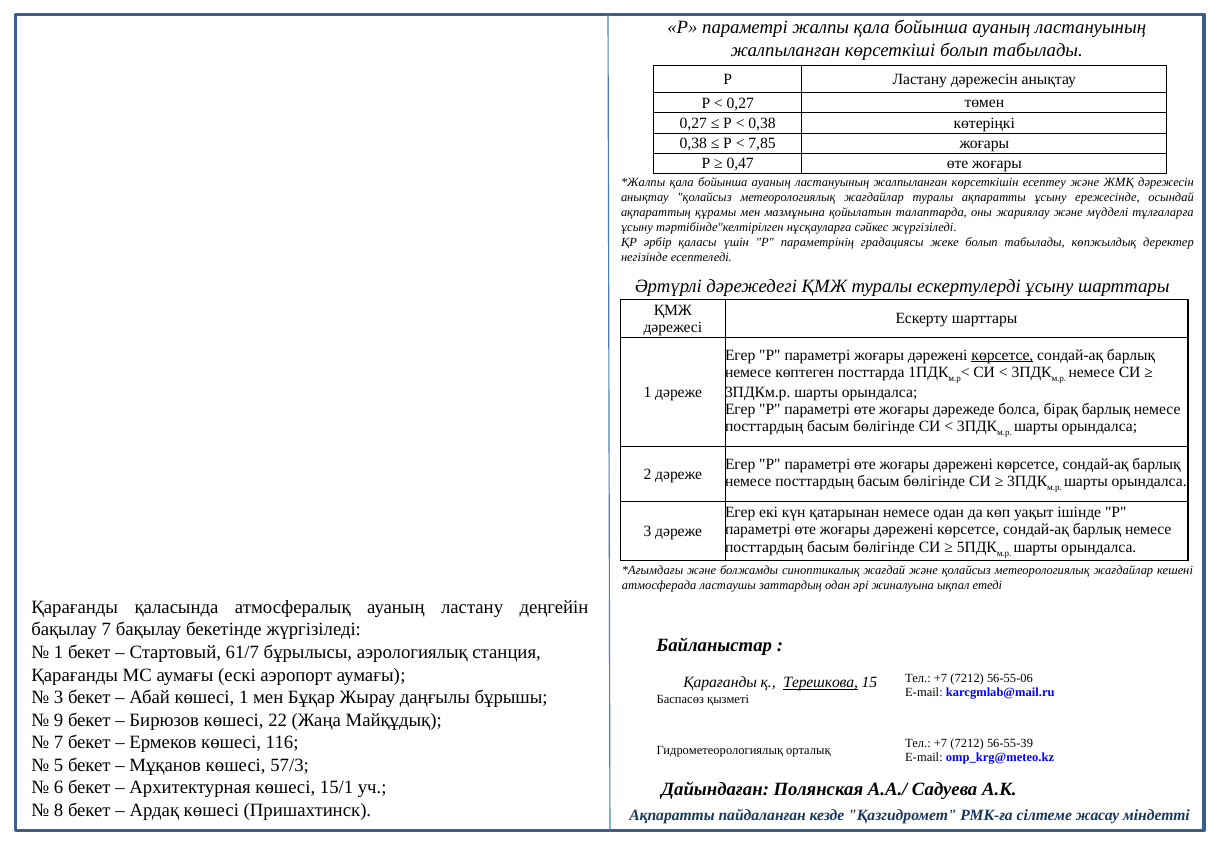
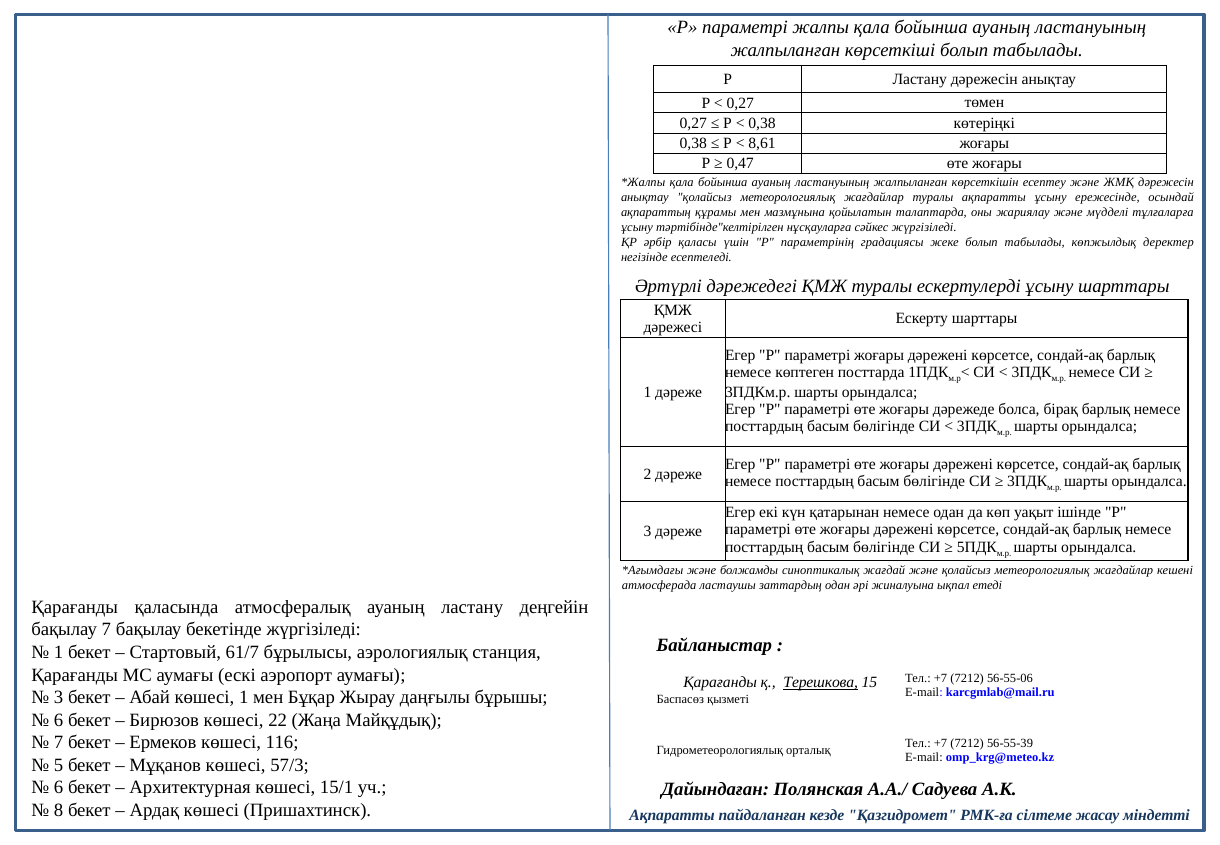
7,85: 7,85 -> 8,61 (762, 144)
көрсетсе underline: present -> none (1002, 355)
9: 9 -> 6 (59, 720)
